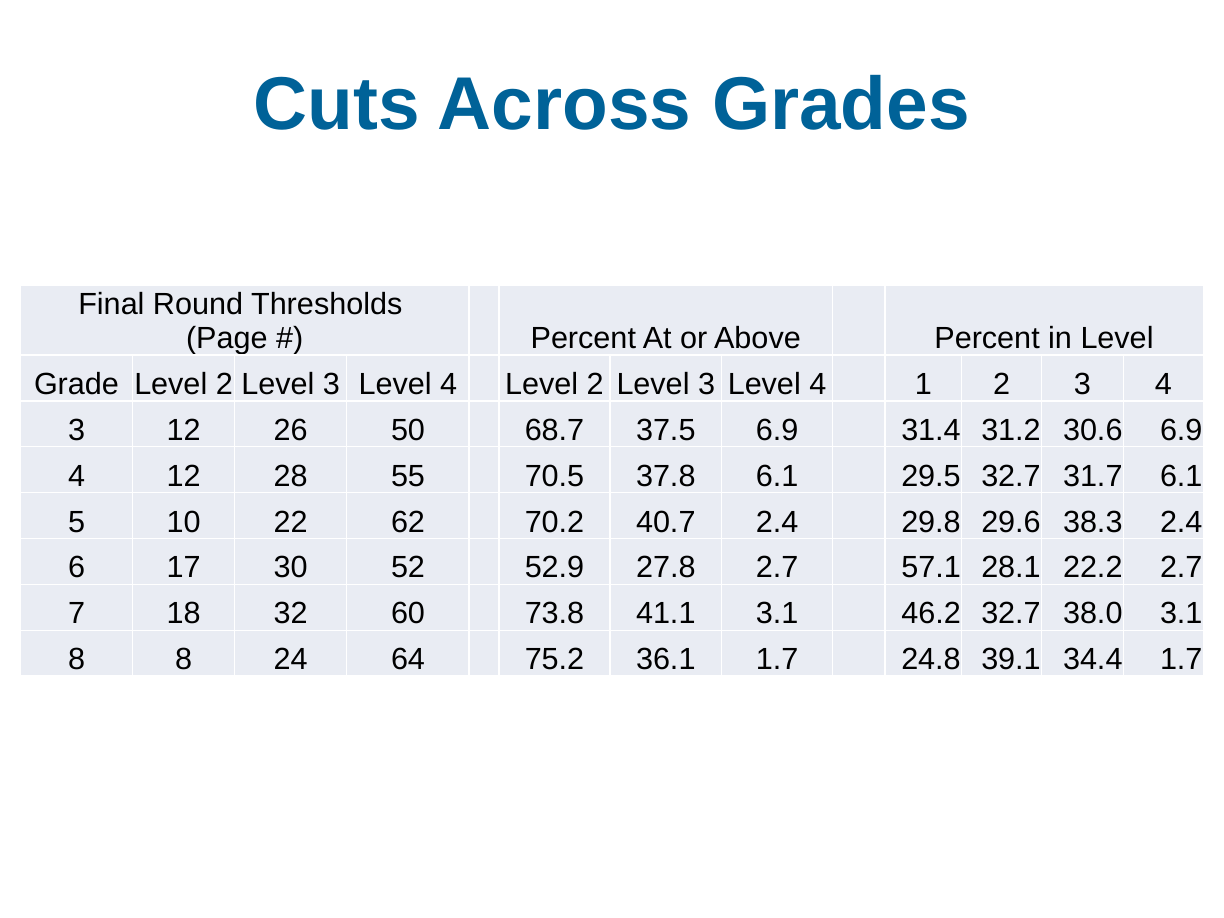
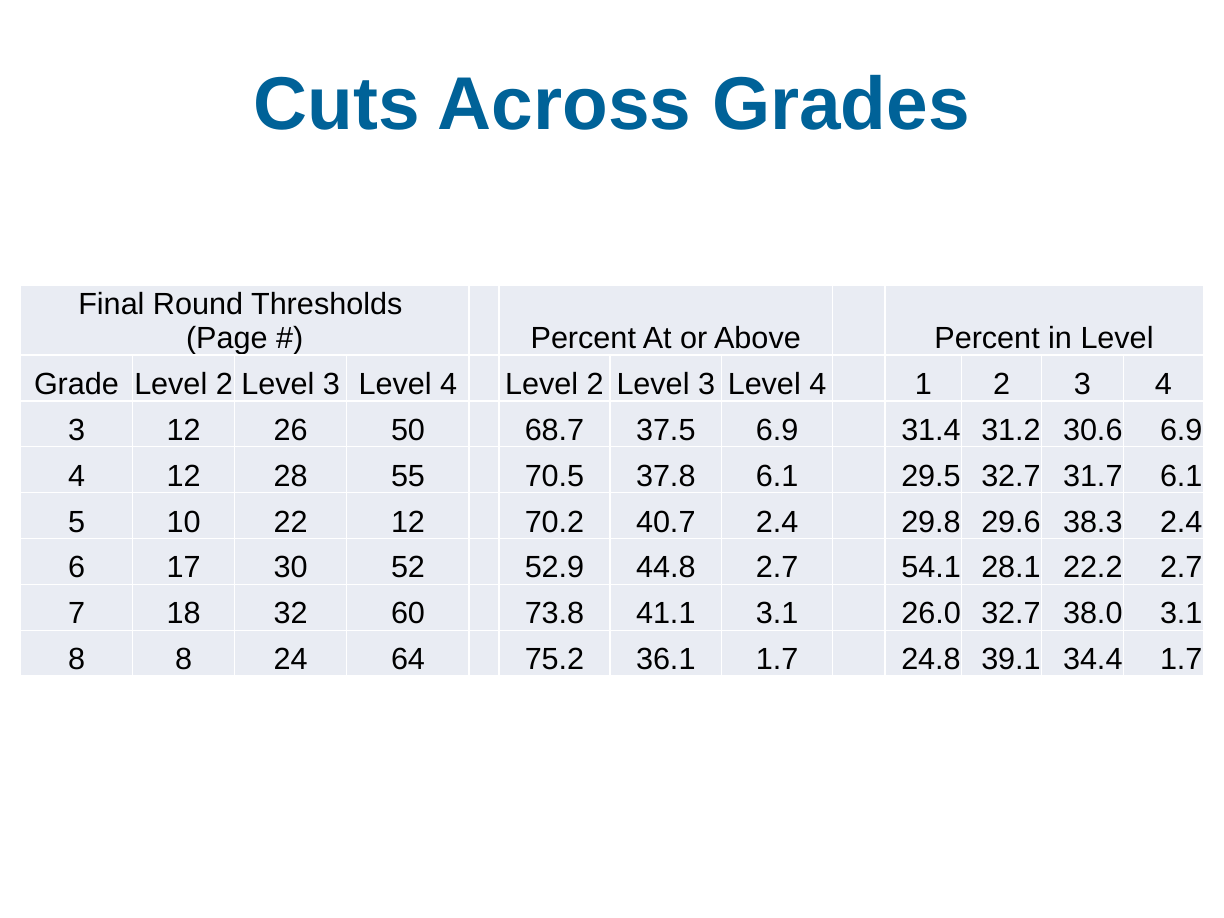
22 62: 62 -> 12 (408, 522)
27.8: 27.8 -> 44.8 (666, 568)
57.1: 57.1 -> 54.1 (931, 568)
46.2: 46.2 -> 26.0 (931, 614)
